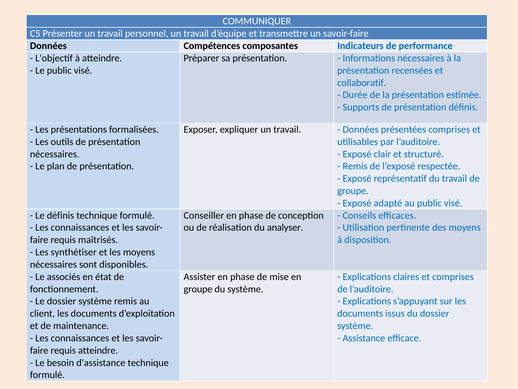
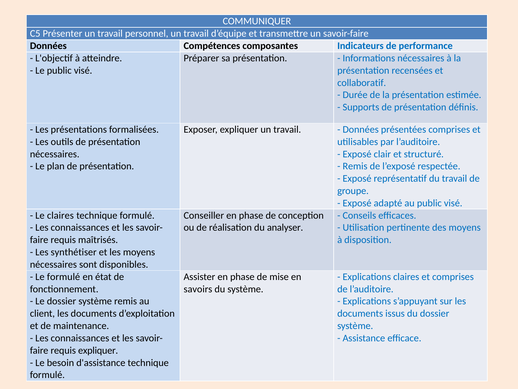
Le définis: définis -> claires (60, 215)
Le associés: associés -> formulé (64, 276)
groupe: groupe -> savoirs (198, 289)
requis atteindre: atteindre -> expliquer (98, 350)
